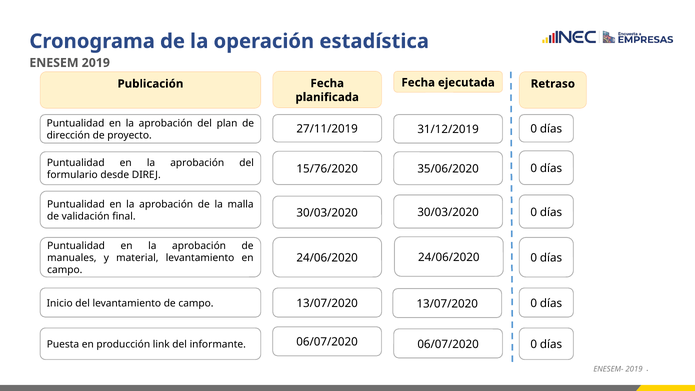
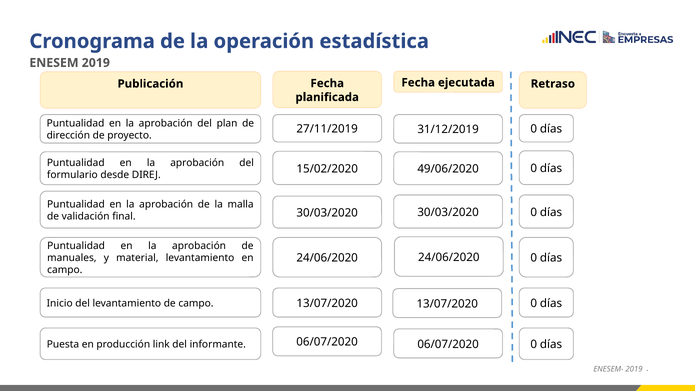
15/76/2020: 15/76/2020 -> 15/02/2020 (327, 169)
35/06/2020: 35/06/2020 -> 49/06/2020 (448, 169)
